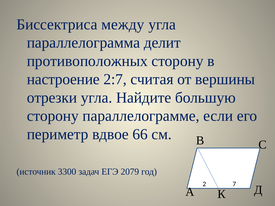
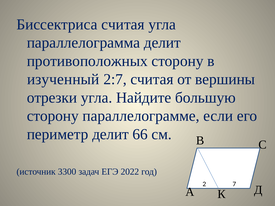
Биссектриса между: между -> считая (123, 24)
настроение: настроение -> изученный (63, 79)
периметр вдвое: вдвое -> делит (110, 134)
2079: 2079 -> 2022 (130, 172)
